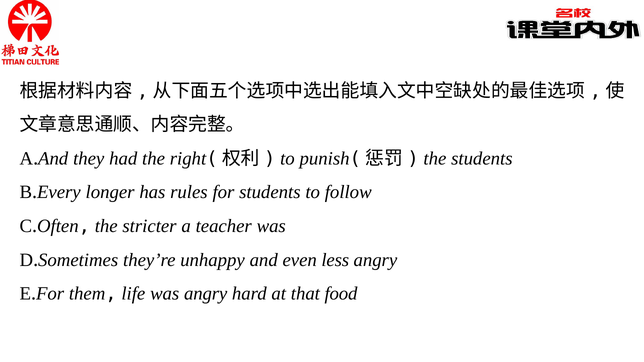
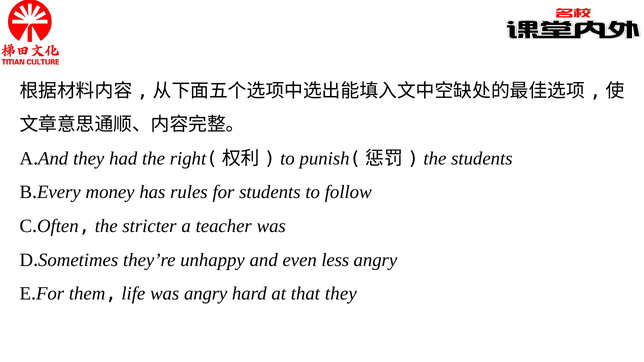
longer: longer -> money (110, 192)
that food: food -> they (341, 294)
